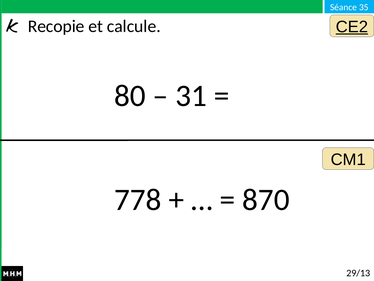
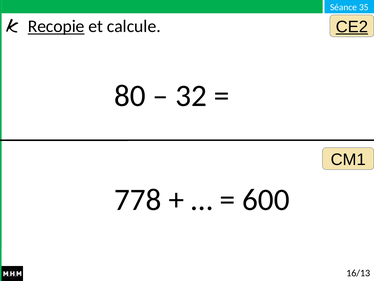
Recopie underline: none -> present (56, 26)
31: 31 -> 32 (191, 96)
870: 870 -> 600 (266, 199)
29/13: 29/13 -> 16/13 (358, 273)
